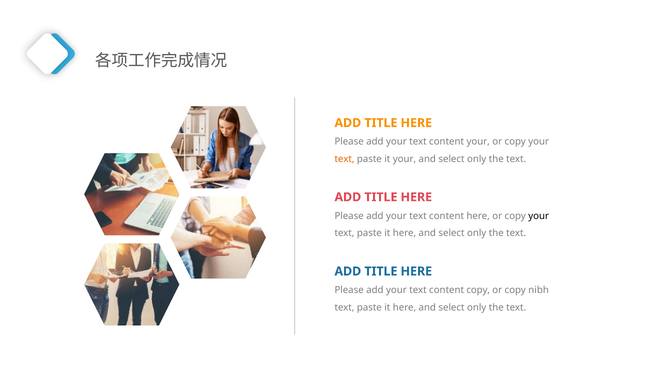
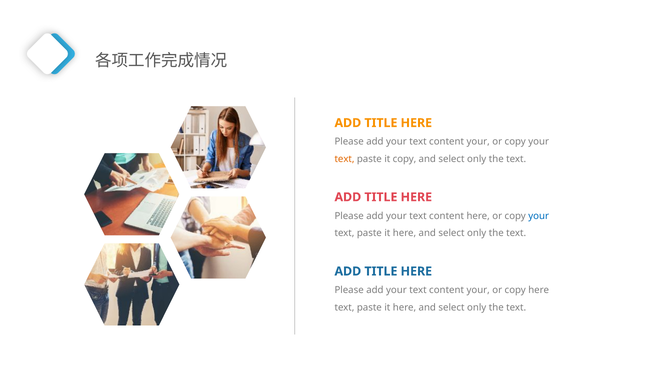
it your: your -> copy (404, 159)
your colour: black -> blue (539, 216)
copy: copy -> your (478, 290)
copy nibh: nibh -> here (539, 290)
